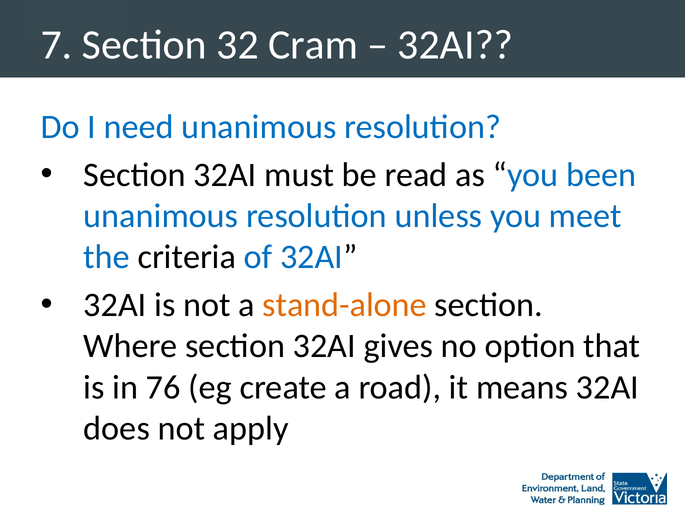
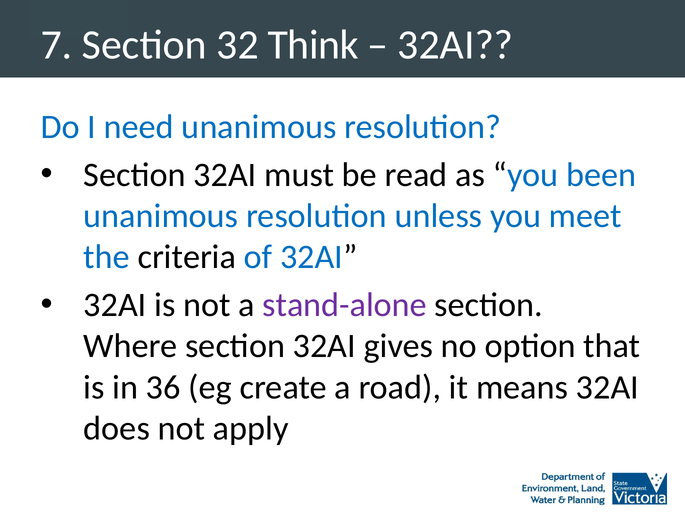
Cram: Cram -> Think (313, 45)
stand-alone colour: orange -> purple (345, 305)
76: 76 -> 36 (163, 387)
